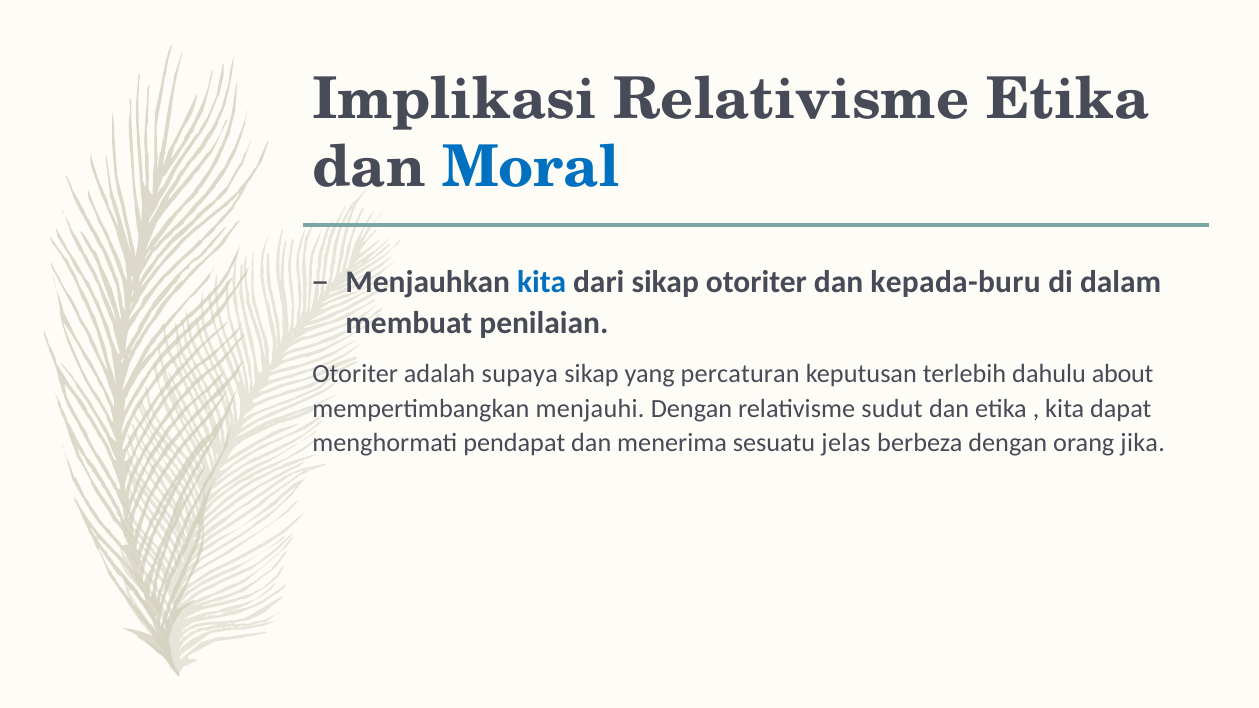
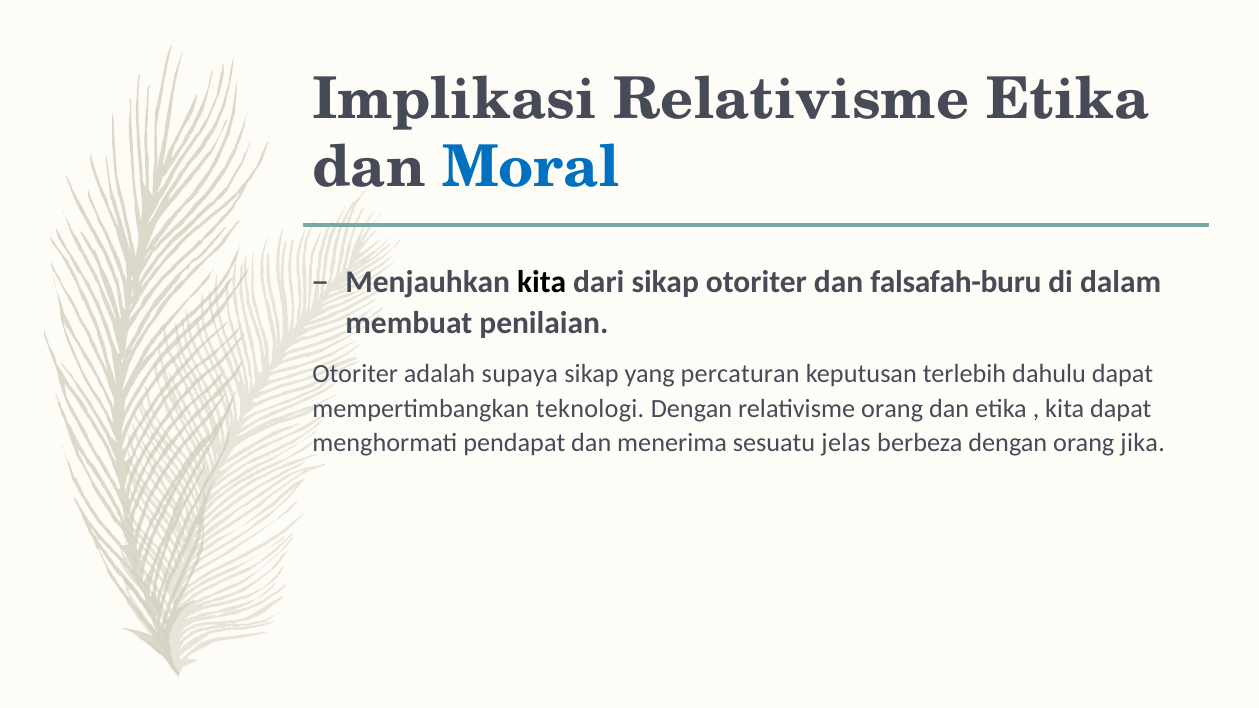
kita colour: blue -> black (542, 282)
kepada-buru: kepada-buru -> falsafah-buru (956, 282)
dahulu about: about -> dapat (1123, 374)
menjauhi: menjauhi -> teknologi (590, 408)
relativisme sudut: sudut -> orang (892, 408)
